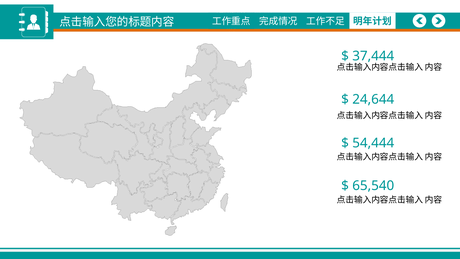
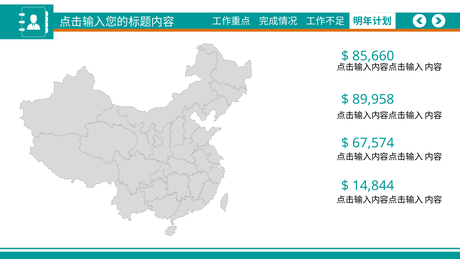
37,444: 37,444 -> 85,660 (373, 56)
24,644: 24,644 -> 89,958 (373, 99)
54,444: 54,444 -> 67,574 (373, 143)
65,540: 65,540 -> 14,844 (373, 185)
